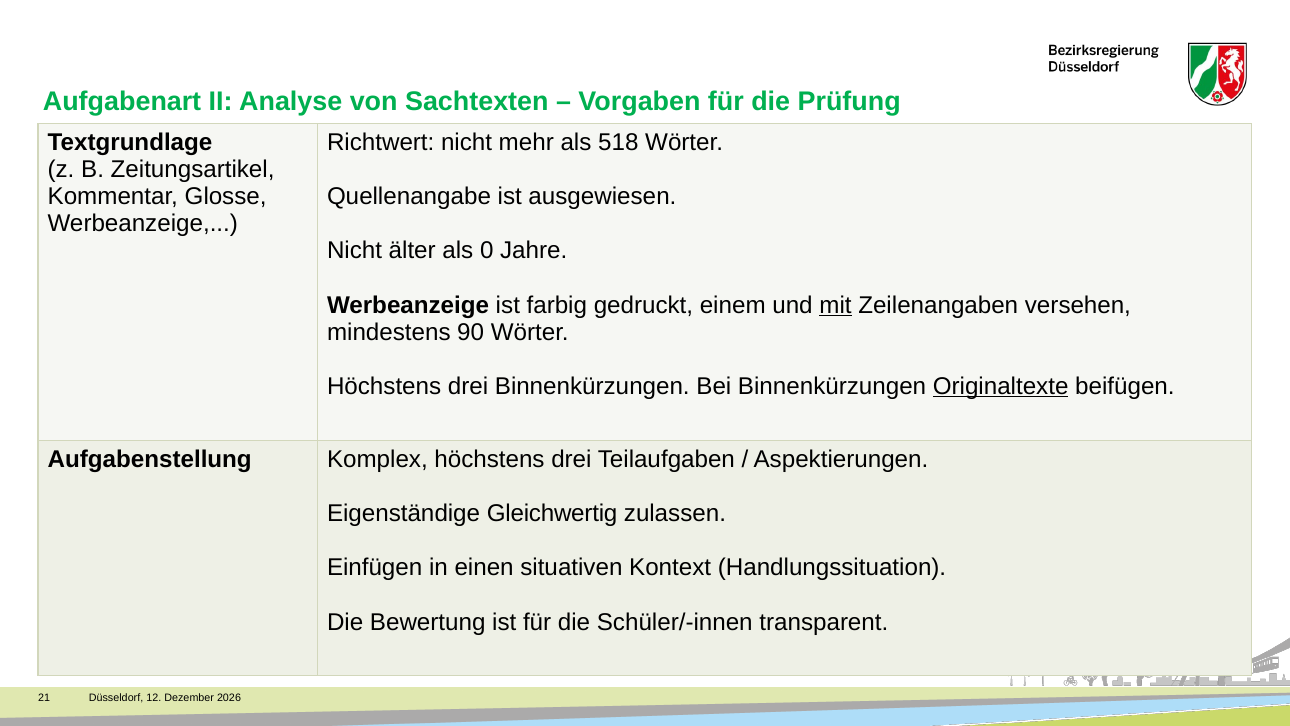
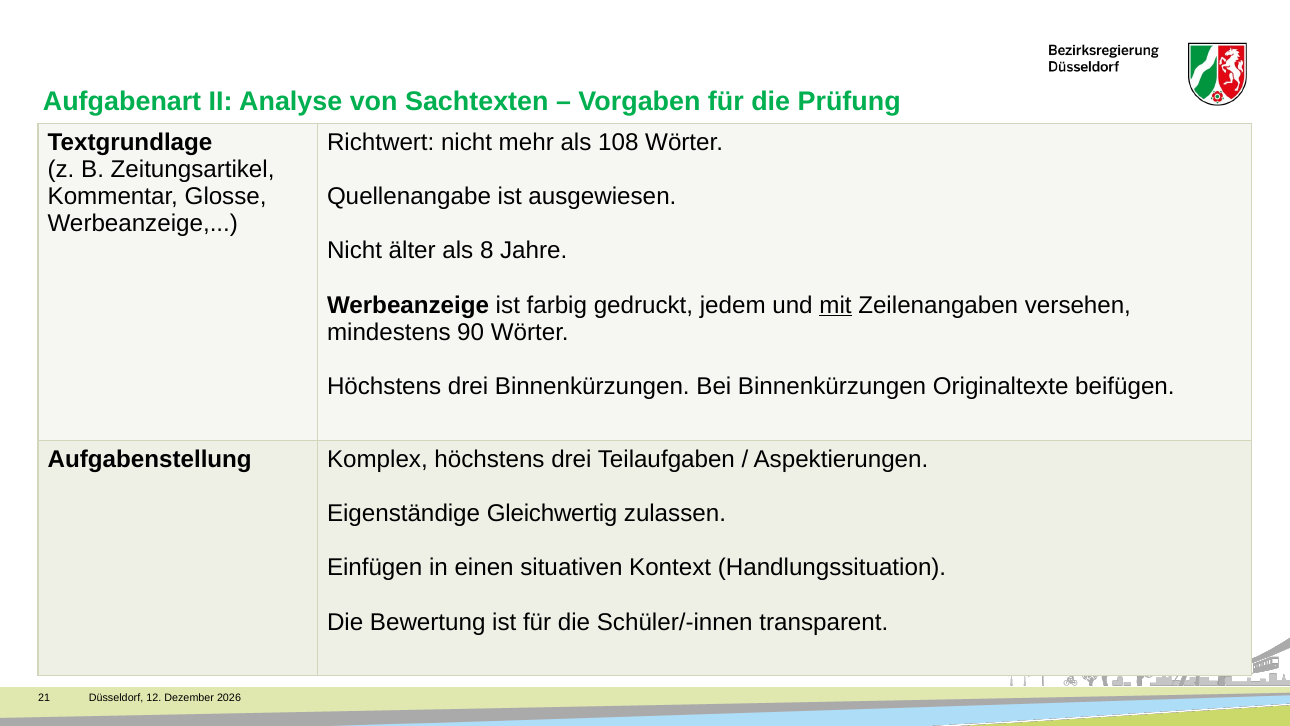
518: 518 -> 108 (618, 142)
0: 0 -> 8 (487, 251)
einem: einem -> jedem (733, 305)
Originaltexte underline: present -> none (1001, 386)
